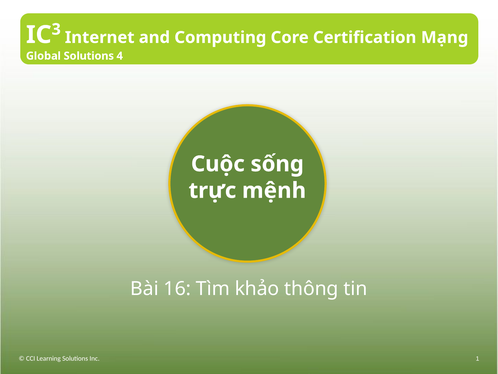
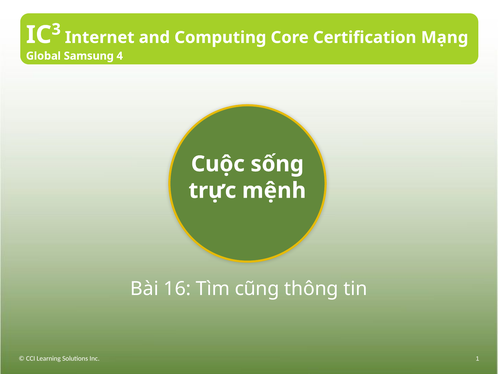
Global Solutions: Solutions -> Samsung (89, 56)
khảo: khảo -> cũng (257, 288)
